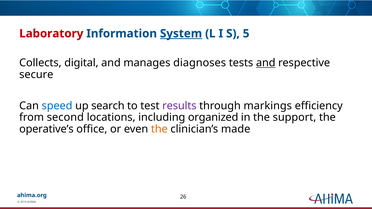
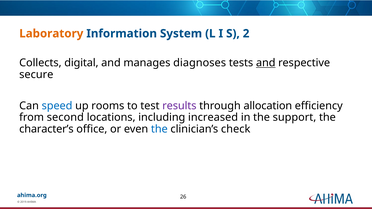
Laboratory colour: red -> orange (51, 34)
System underline: present -> none (181, 34)
5: 5 -> 2 (246, 34)
search: search -> rooms (108, 106)
markings: markings -> allocation (268, 106)
organized: organized -> increased (213, 118)
operative’s: operative’s -> character’s (46, 129)
the colour: orange -> blue (159, 129)
made: made -> check (236, 129)
